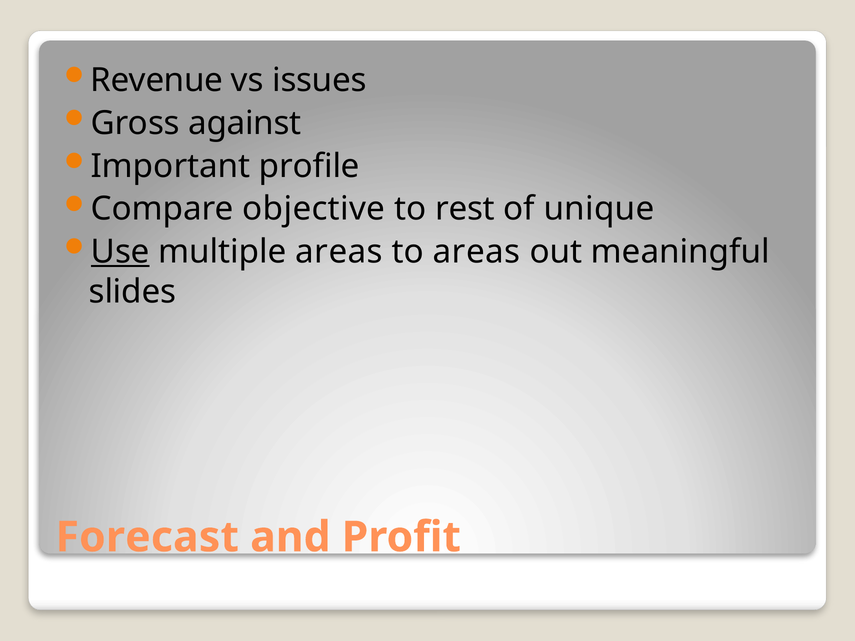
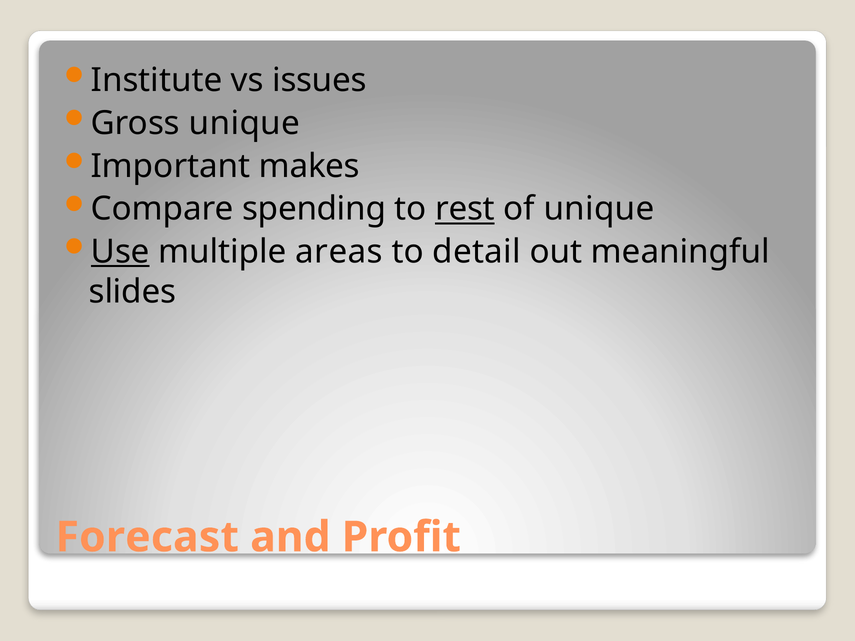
Revenue: Revenue -> Institute (157, 80)
Gross against: against -> unique (244, 123)
profile: profile -> makes (309, 166)
objective: objective -> spending (314, 209)
rest underline: none -> present (465, 209)
to areas: areas -> detail (477, 252)
